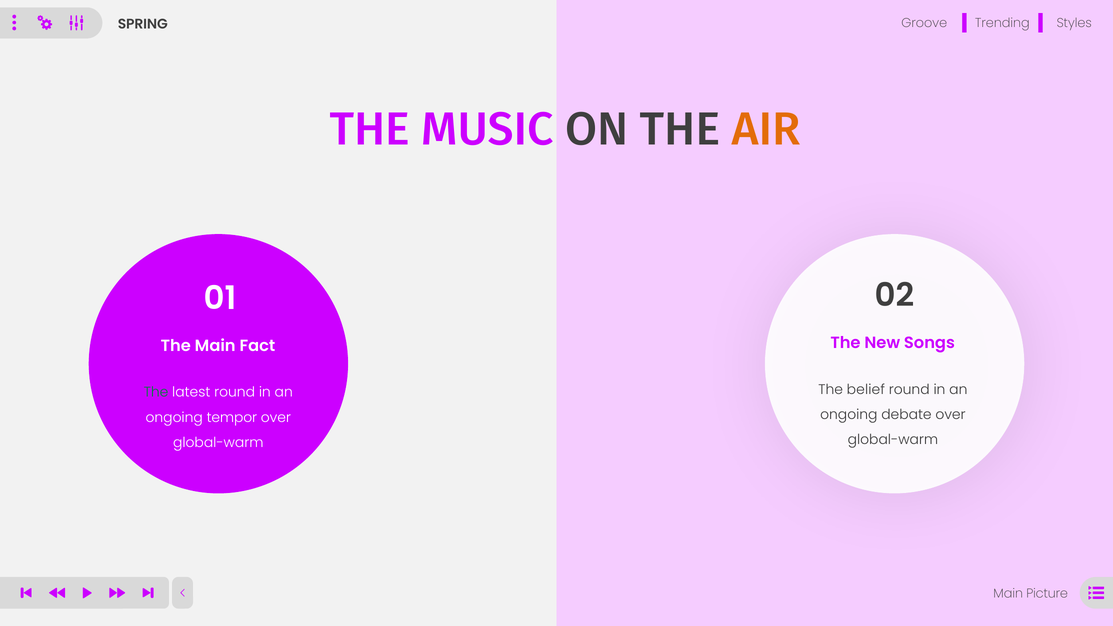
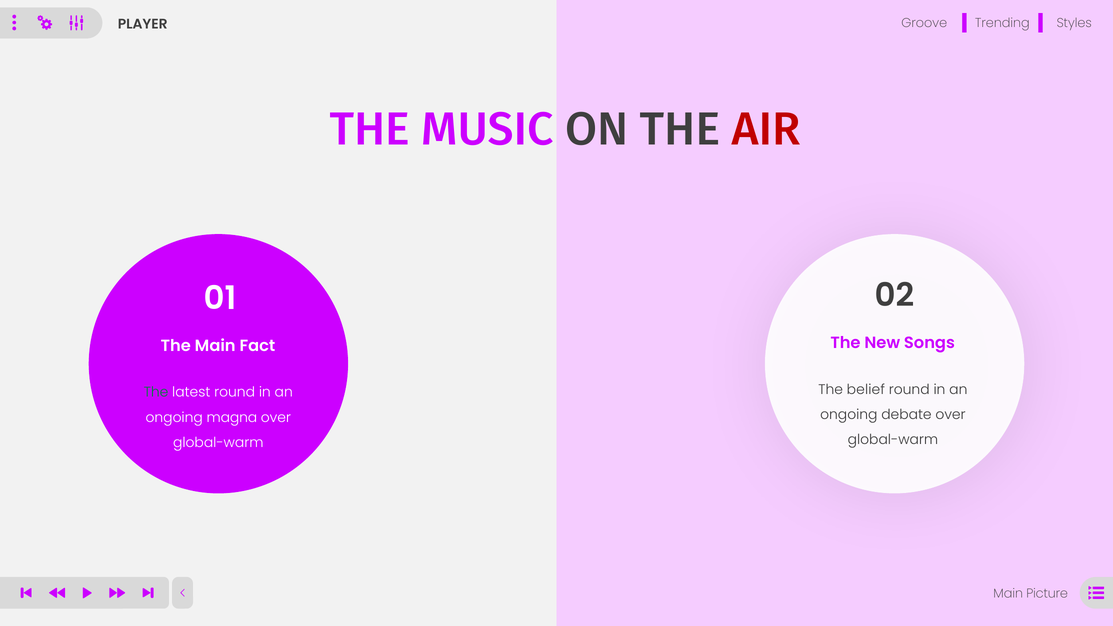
SPRING: SPRING -> PLAYER (143, 24)
AIR colour: orange -> red (766, 129)
tempor: tempor -> magna (232, 417)
